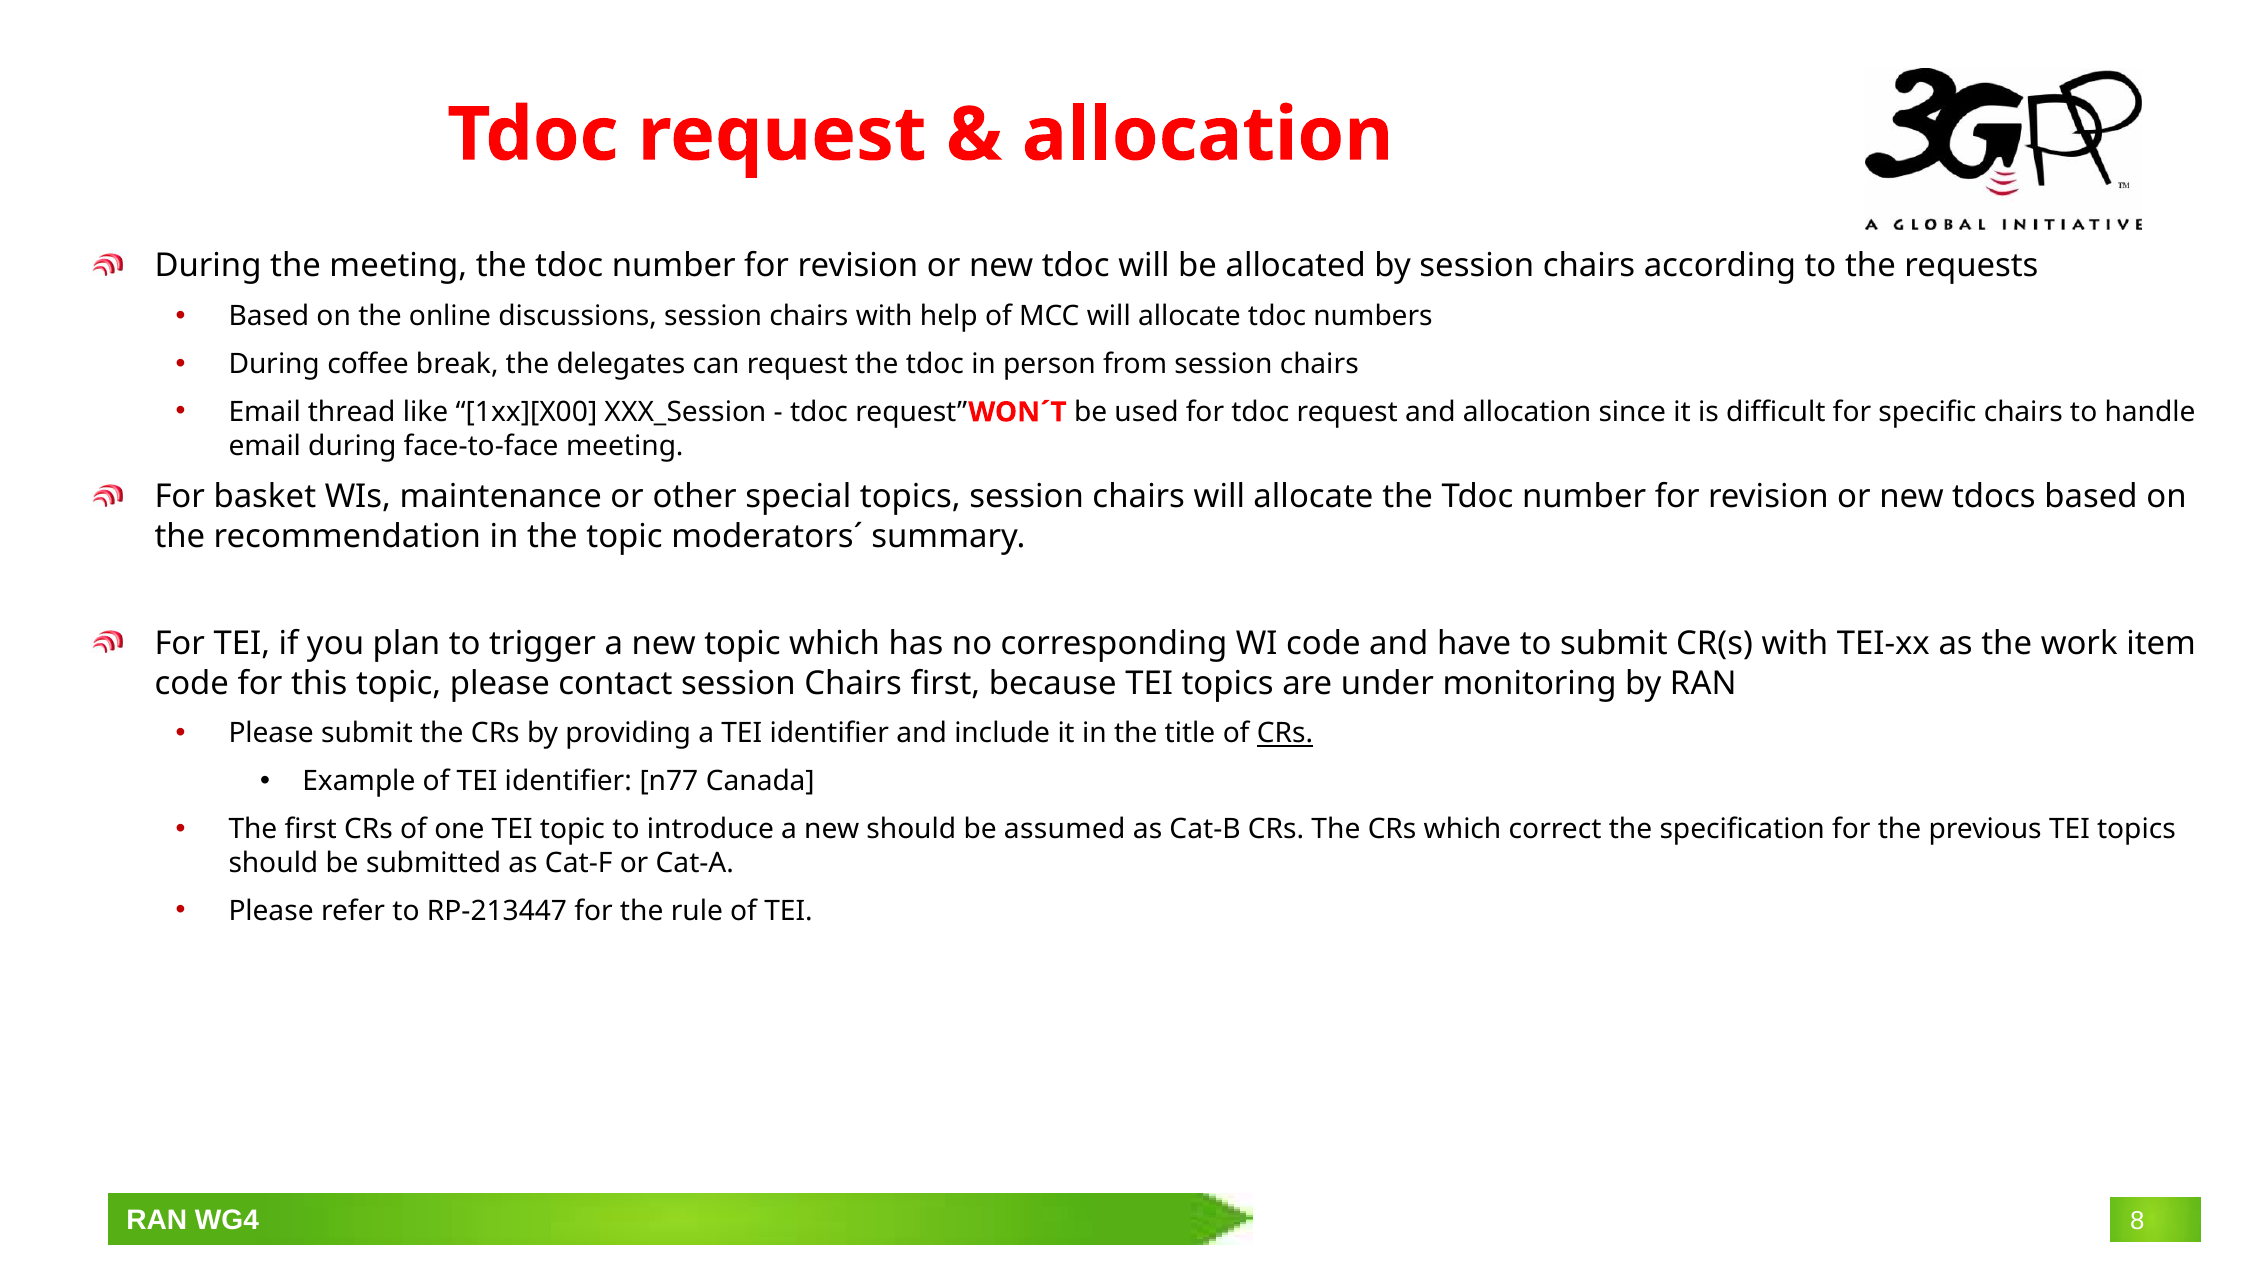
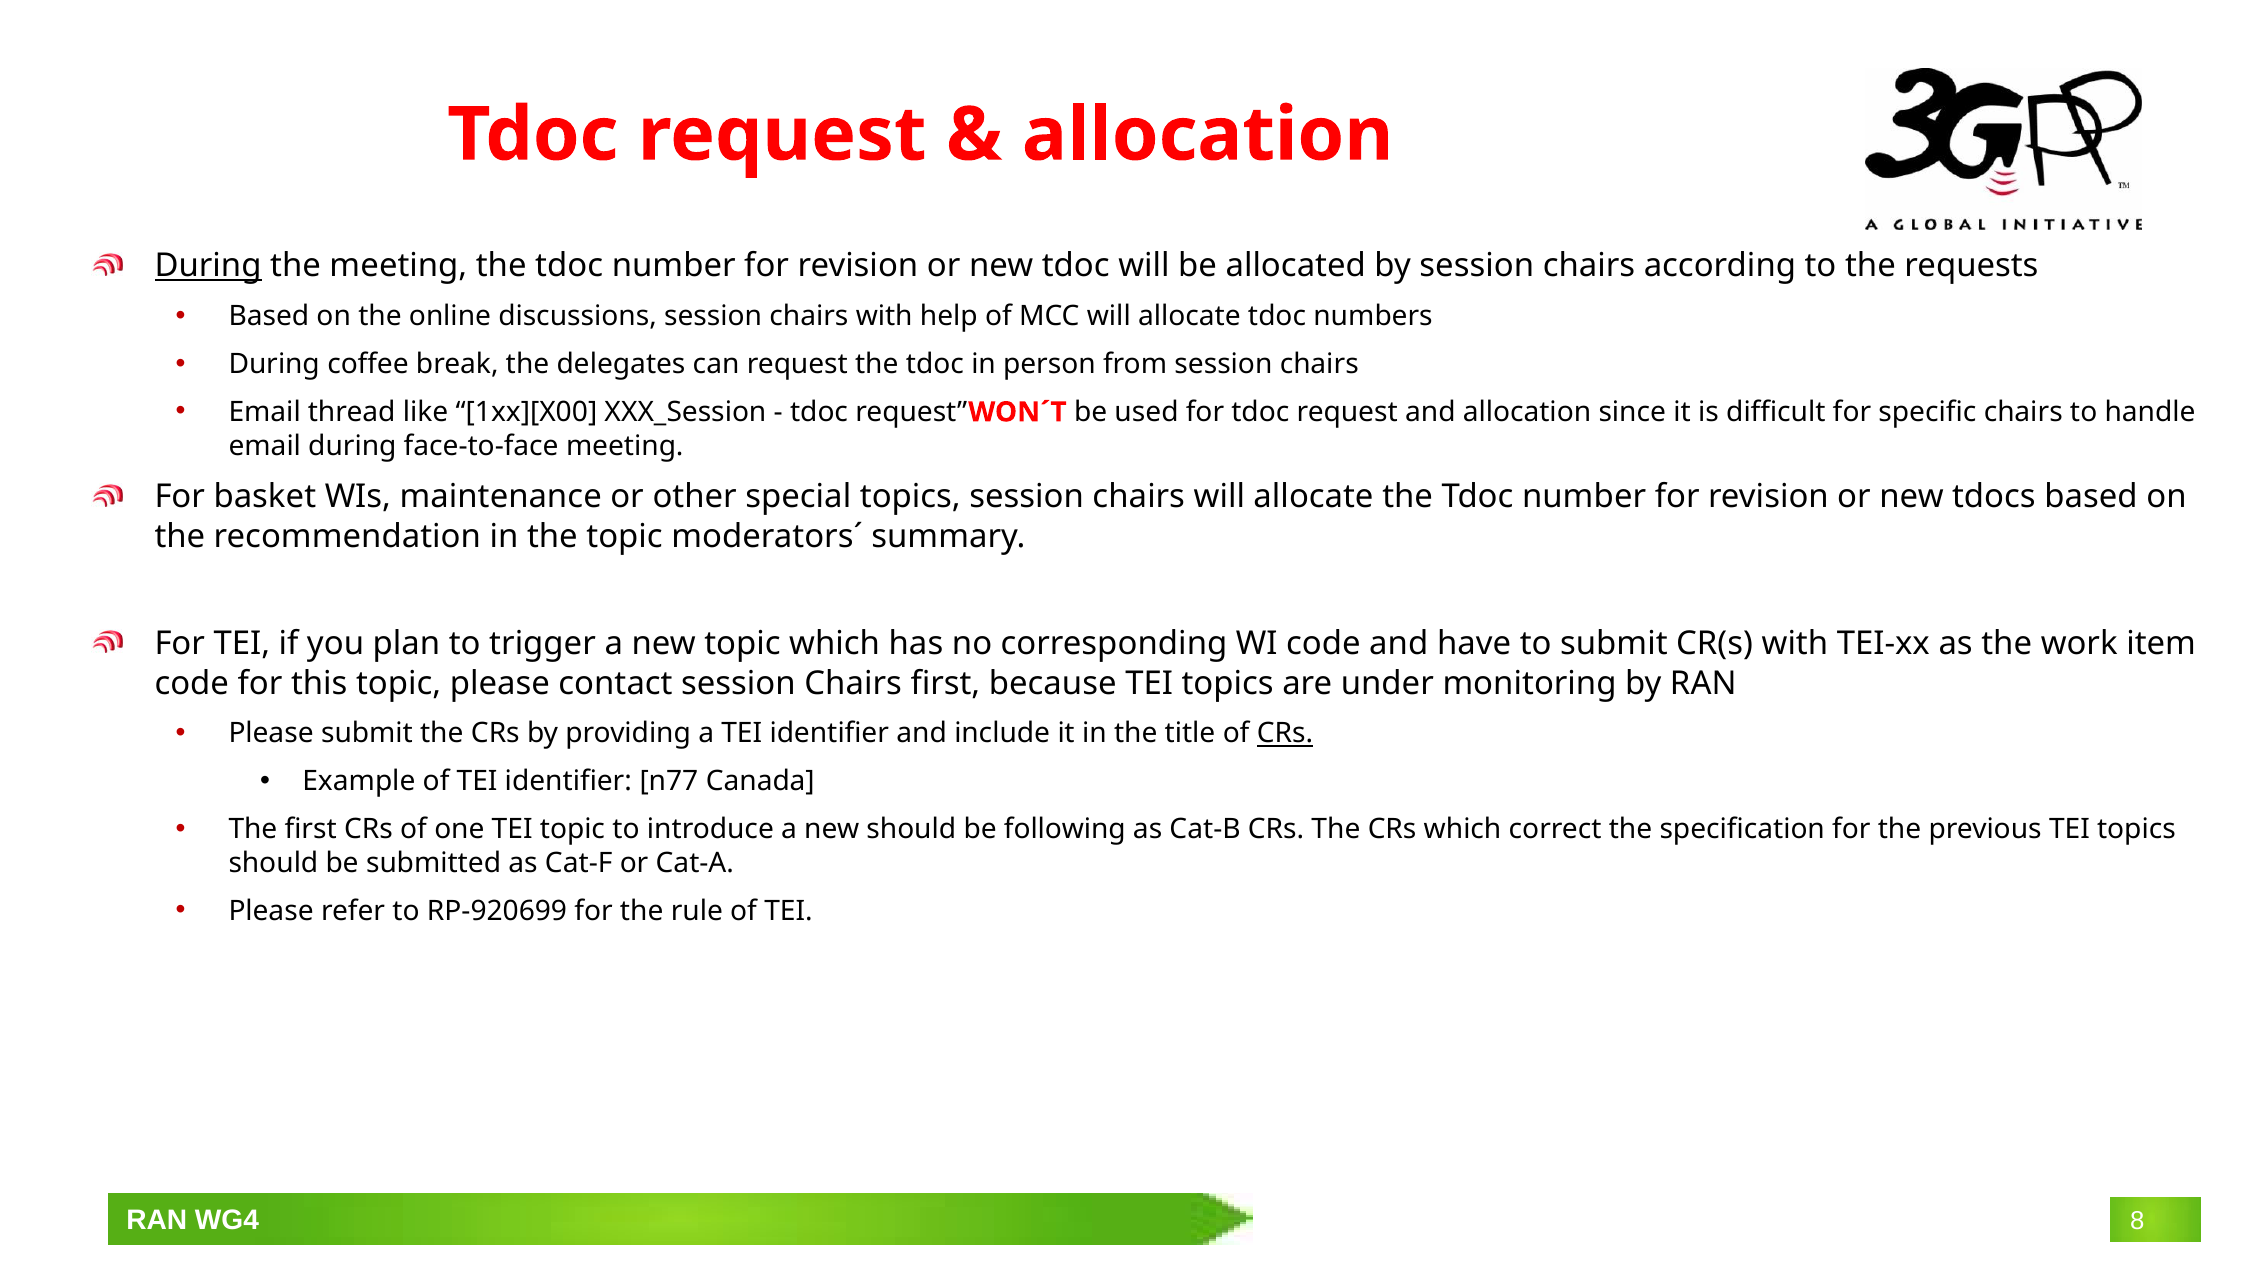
During underline: none -> present (208, 266)
assumed: assumed -> following (1065, 829)
RP-213447: RP-213447 -> RP-920699 (497, 911)
